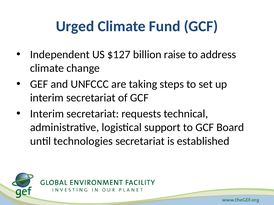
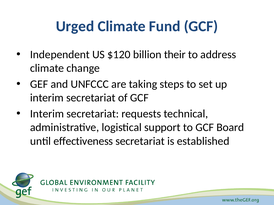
$127: $127 -> $120 (119, 55)
raise: raise -> their (175, 55)
technologies: technologies -> effectiveness (83, 141)
